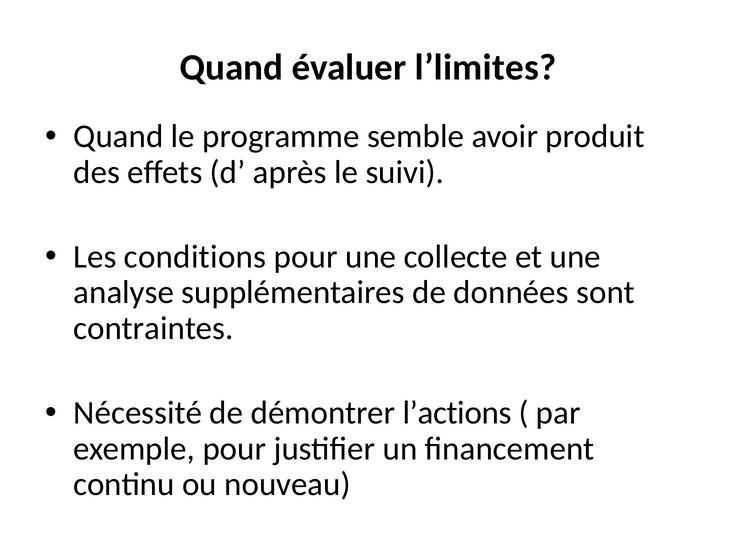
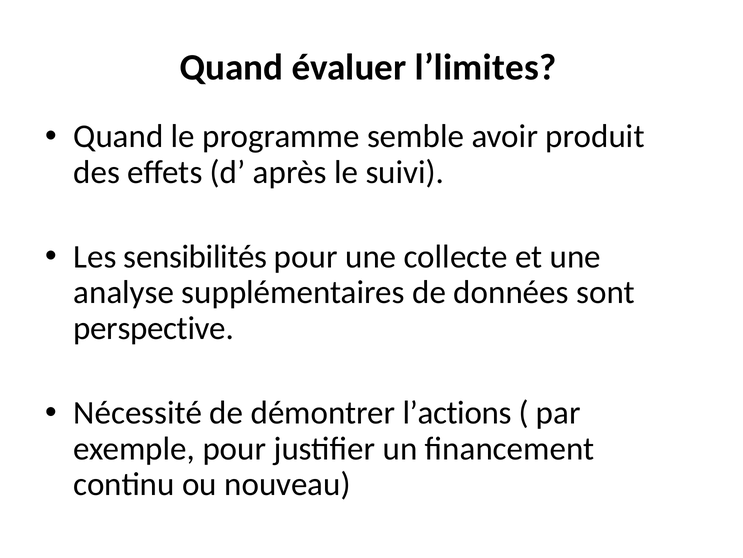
conditions: conditions -> sensibilités (195, 256)
contraintes: contraintes -> perspective (154, 328)
